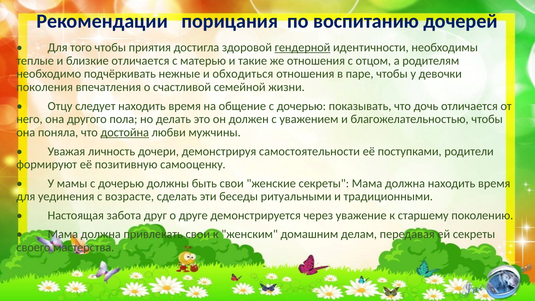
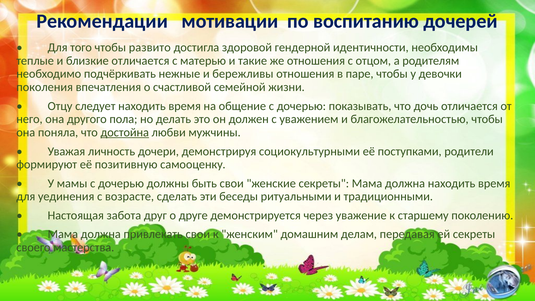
порицания: порицания -> мотивации (230, 21)
приятия: приятия -> развито (150, 47)
гендерной underline: present -> none (303, 47)
обходиться: обходиться -> бережливы (243, 74)
самостоятельности: самостоятельности -> социокультурными (309, 151)
